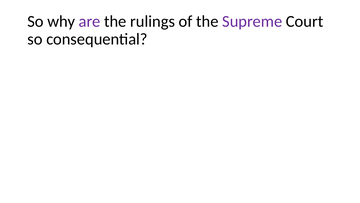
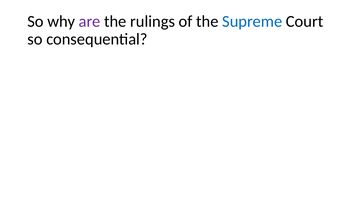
Supreme colour: purple -> blue (252, 21)
